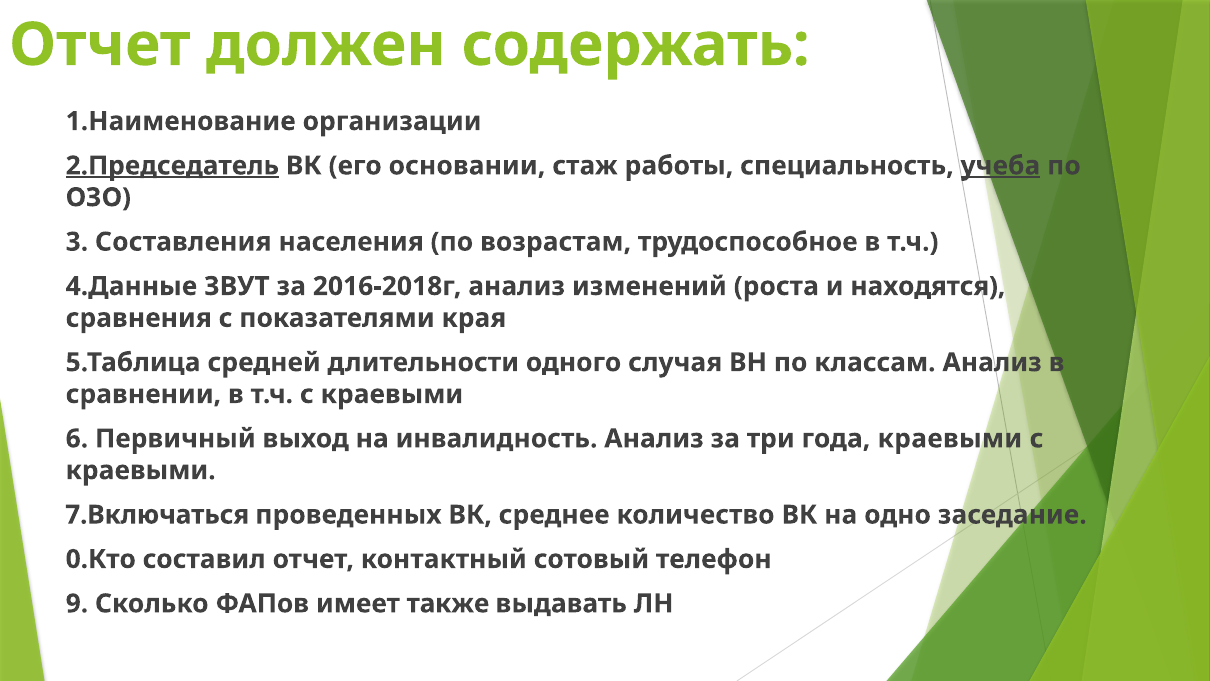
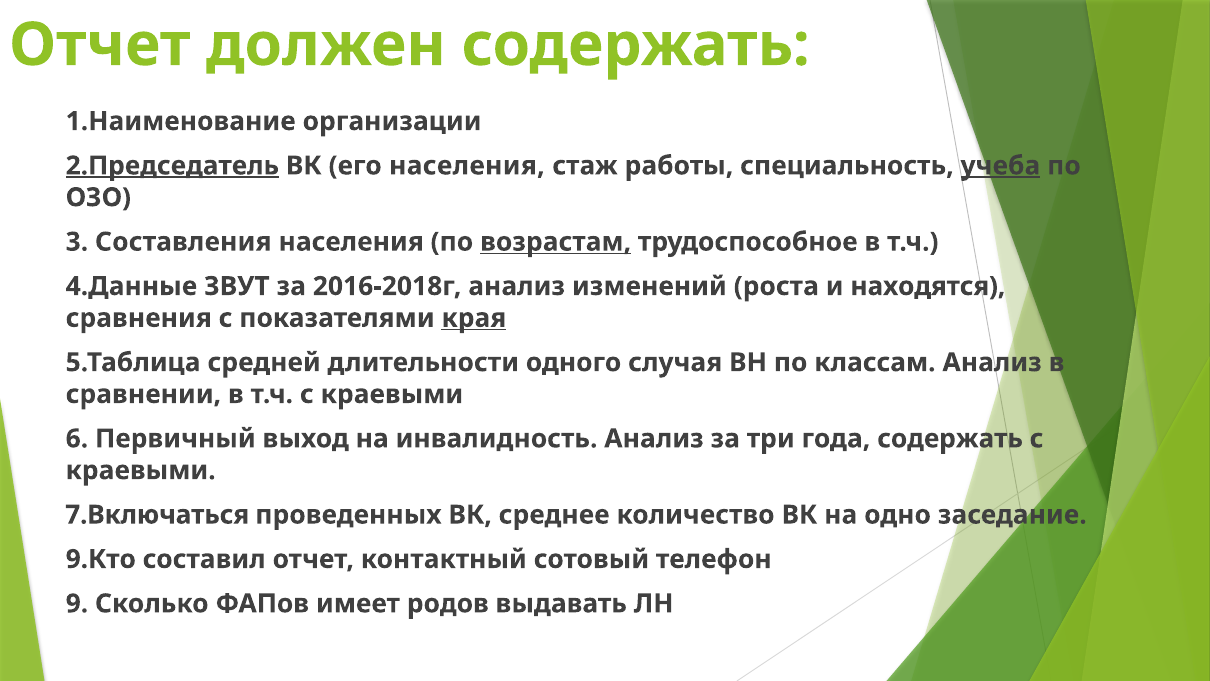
его основании: основании -> населения (467, 166)
возрастам underline: none -> present (556, 242)
края underline: none -> present (474, 318)
года краевыми: краевыми -> содержать (950, 438)
0.Кто: 0.Кто -> 9.Кто (101, 559)
также: также -> родов (448, 603)
